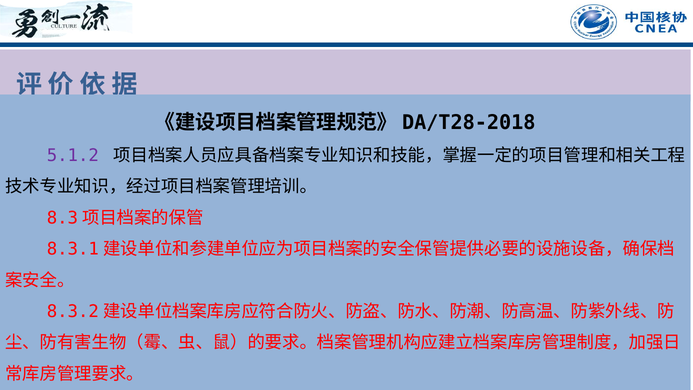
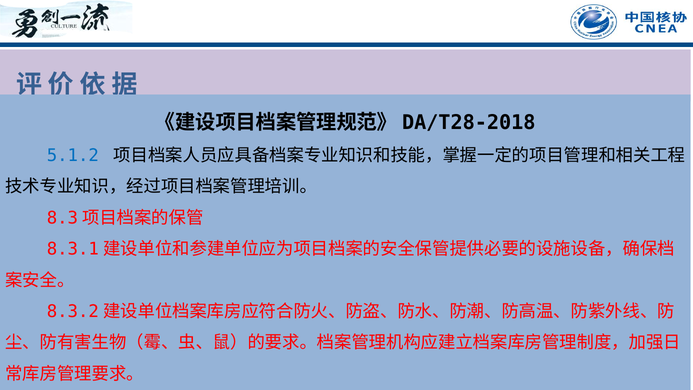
5.1.2 colour: purple -> blue (73, 155)
